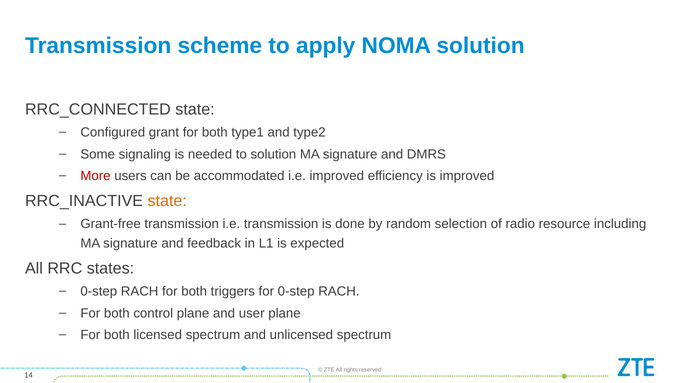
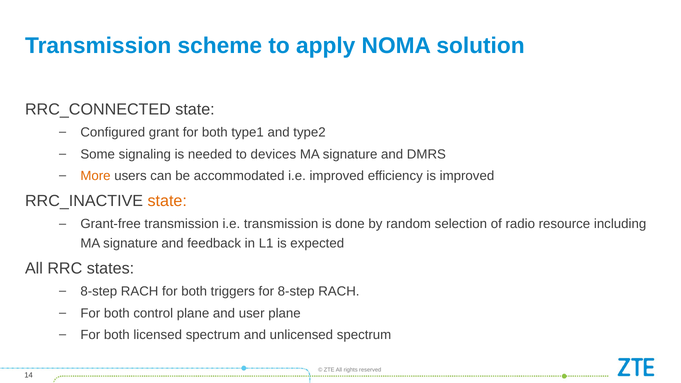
to solution: solution -> devices (273, 154)
More colour: red -> orange (95, 176)
0-step: 0-step -> 8-step (99, 292)
for 0-step: 0-step -> 8-step (296, 292)
